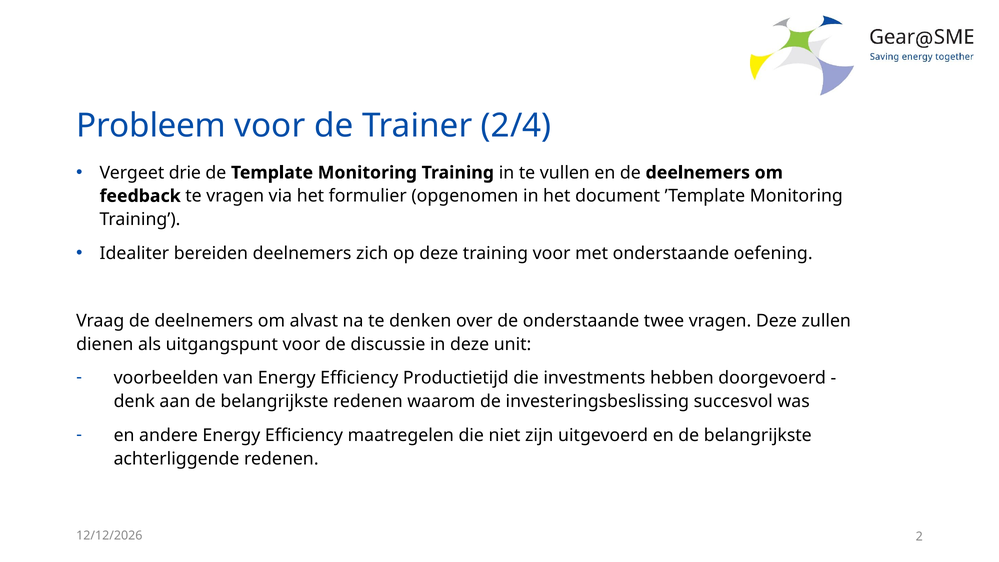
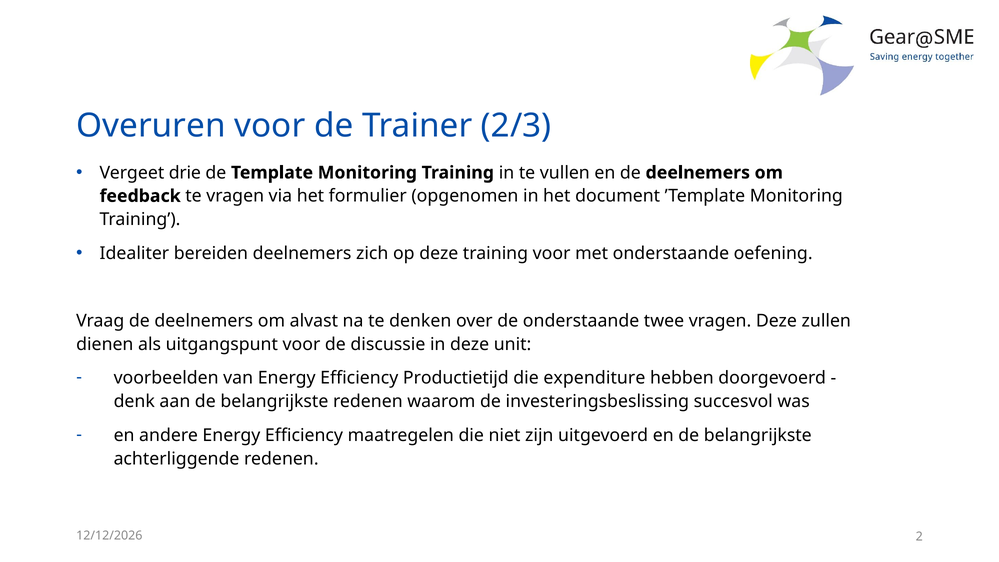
Probleem: Probleem -> Overuren (151, 126)
2/4: 2/4 -> 2/3 (516, 126)
investments: investments -> expenditure (594, 378)
